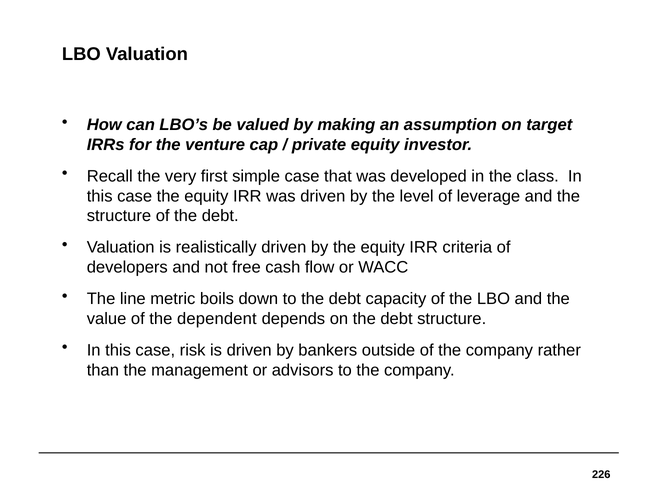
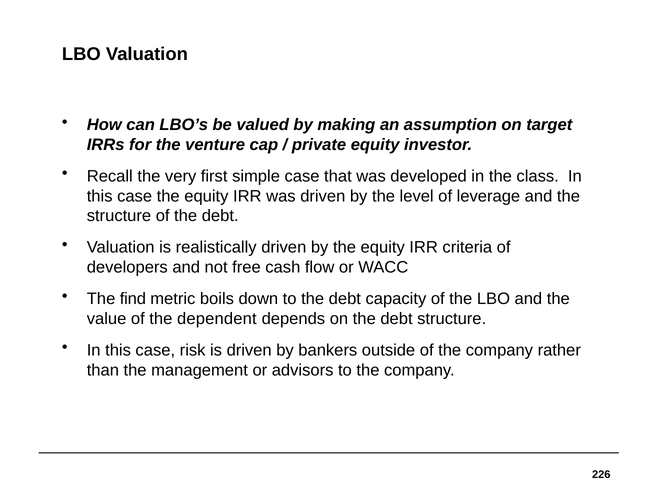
line: line -> find (133, 299)
